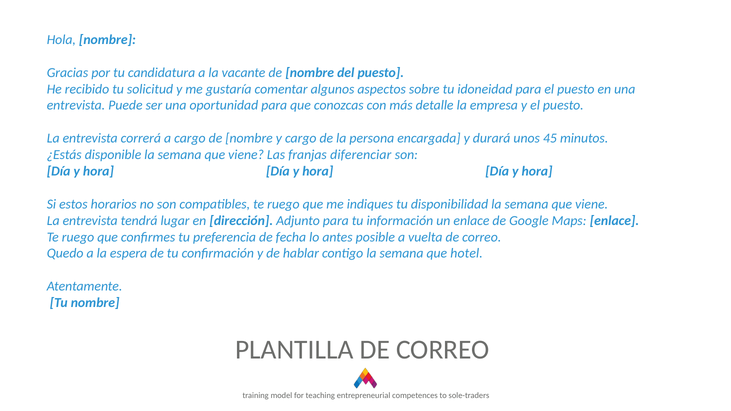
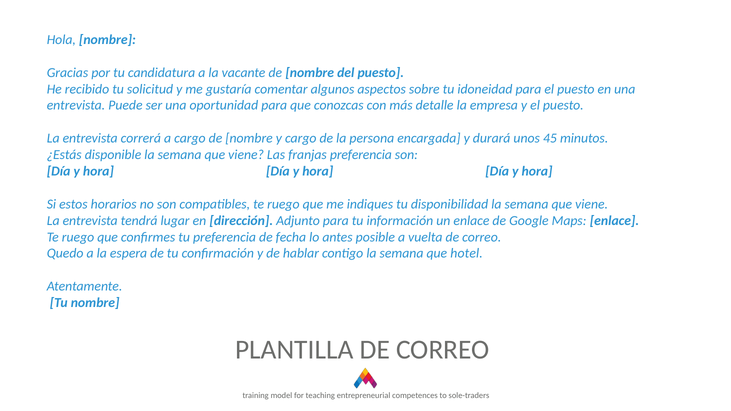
franjas diferenciar: diferenciar -> preferencia (361, 155)
